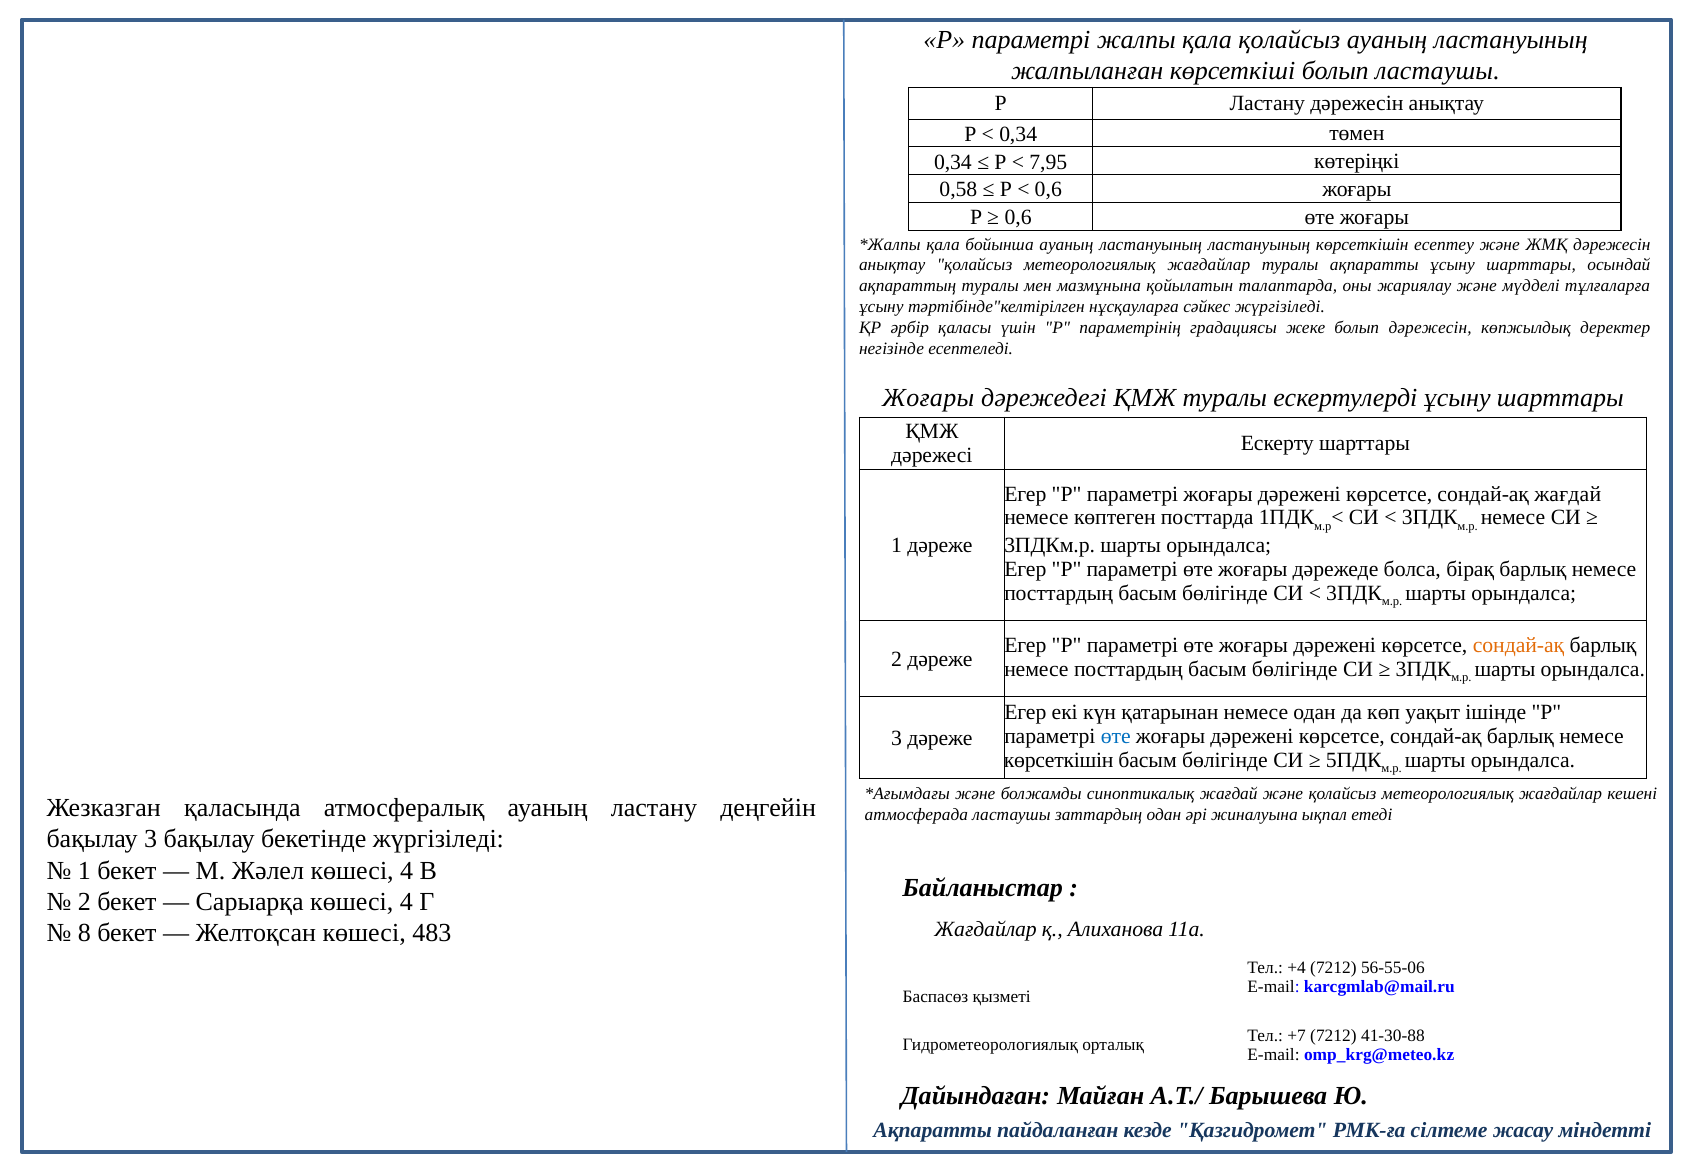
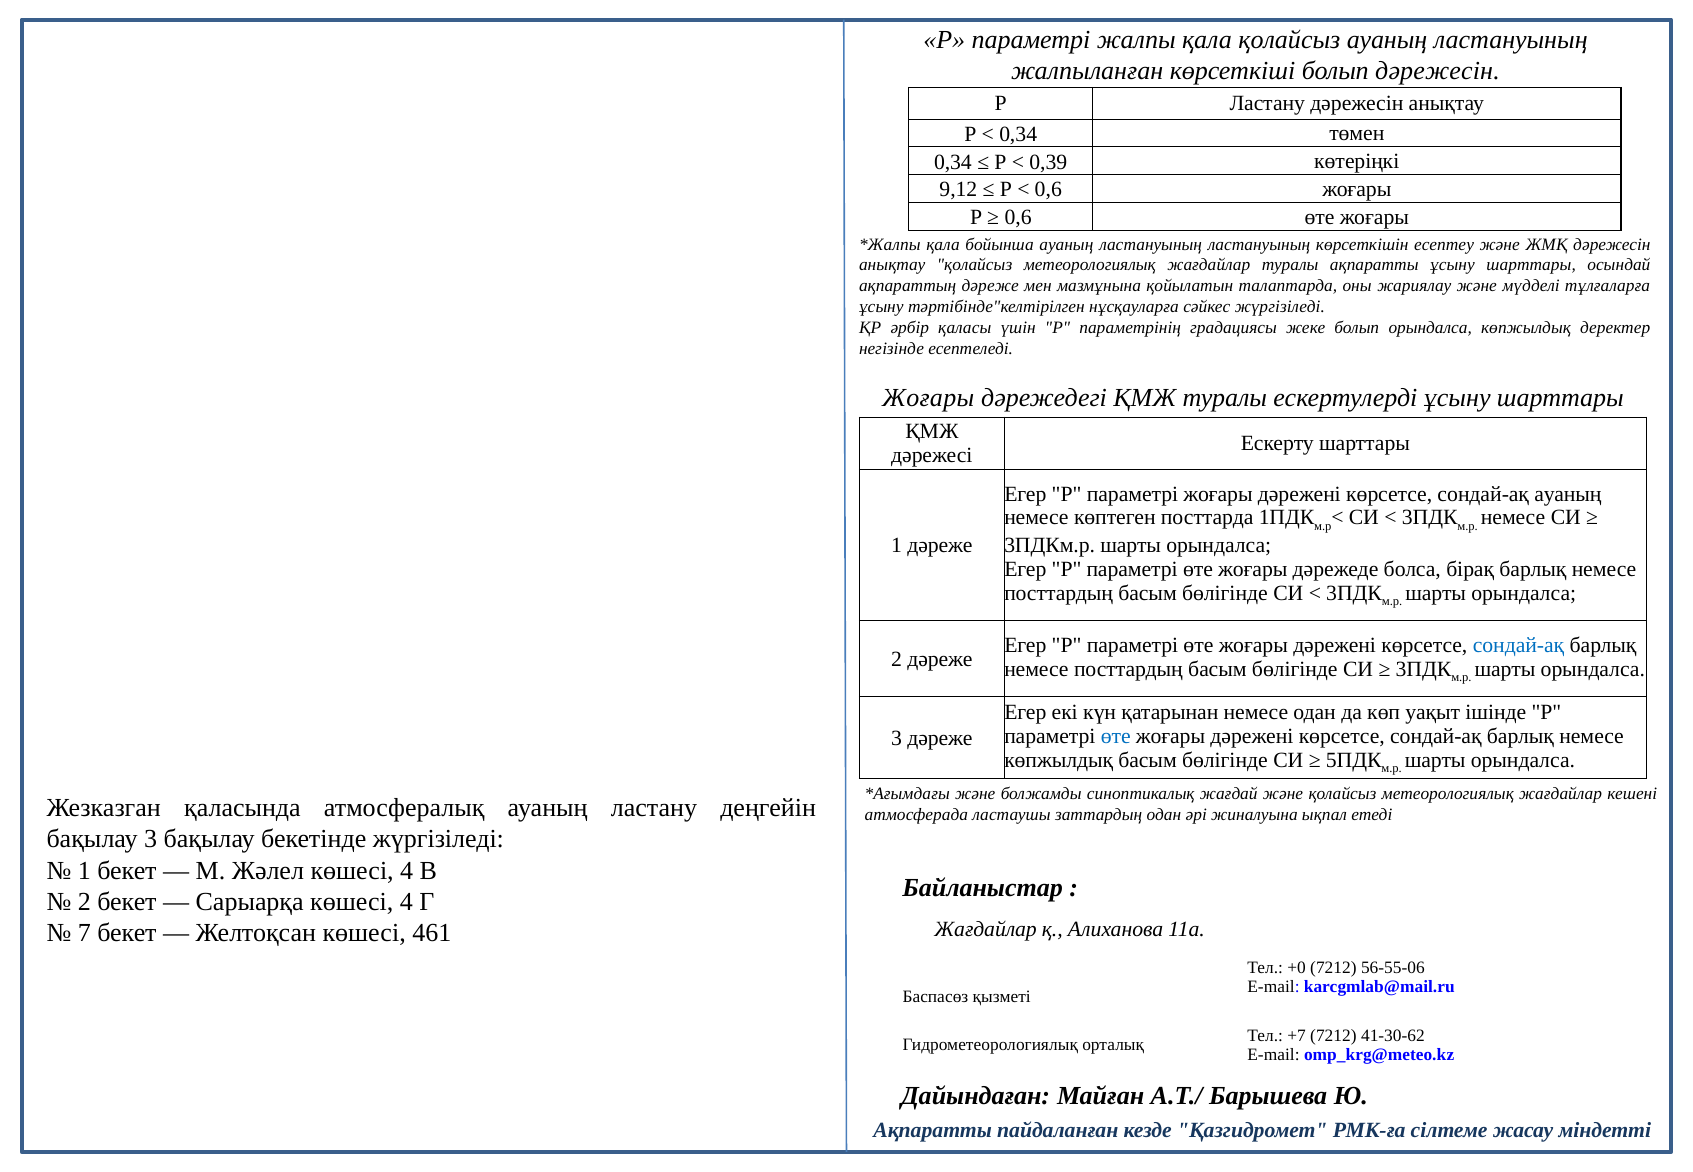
болып ластаушы: ластаушы -> дәрежесін (1437, 71)
7,95: 7,95 -> 0,39 (1048, 162)
0,58: 0,58 -> 9,12 (958, 190)
ақпараттың туралы: туралы -> дәреже (990, 286)
болып дәрежесін: дәрежесін -> орындалса (1430, 327)
сондай-ақ жағдай: жағдай -> ауаның (1568, 494)
сондай-ақ colour: orange -> blue (1519, 645)
көрсеткішін: көрсеткішін -> көпжылдық (1059, 760)
8: 8 -> 7 (84, 933)
483: 483 -> 461 (432, 933)
+4: +4 -> +0 (1297, 968)
41-30-88: 41-30-88 -> 41-30-62 (1393, 1035)
